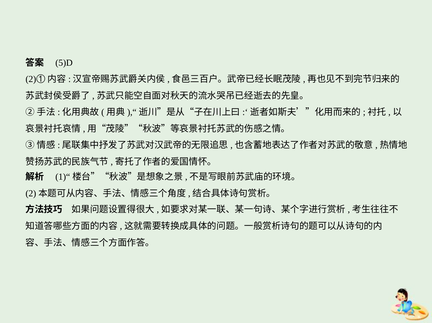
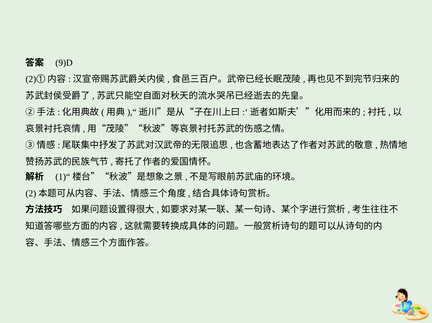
5)D: 5)D -> 9)D (64, 63)
